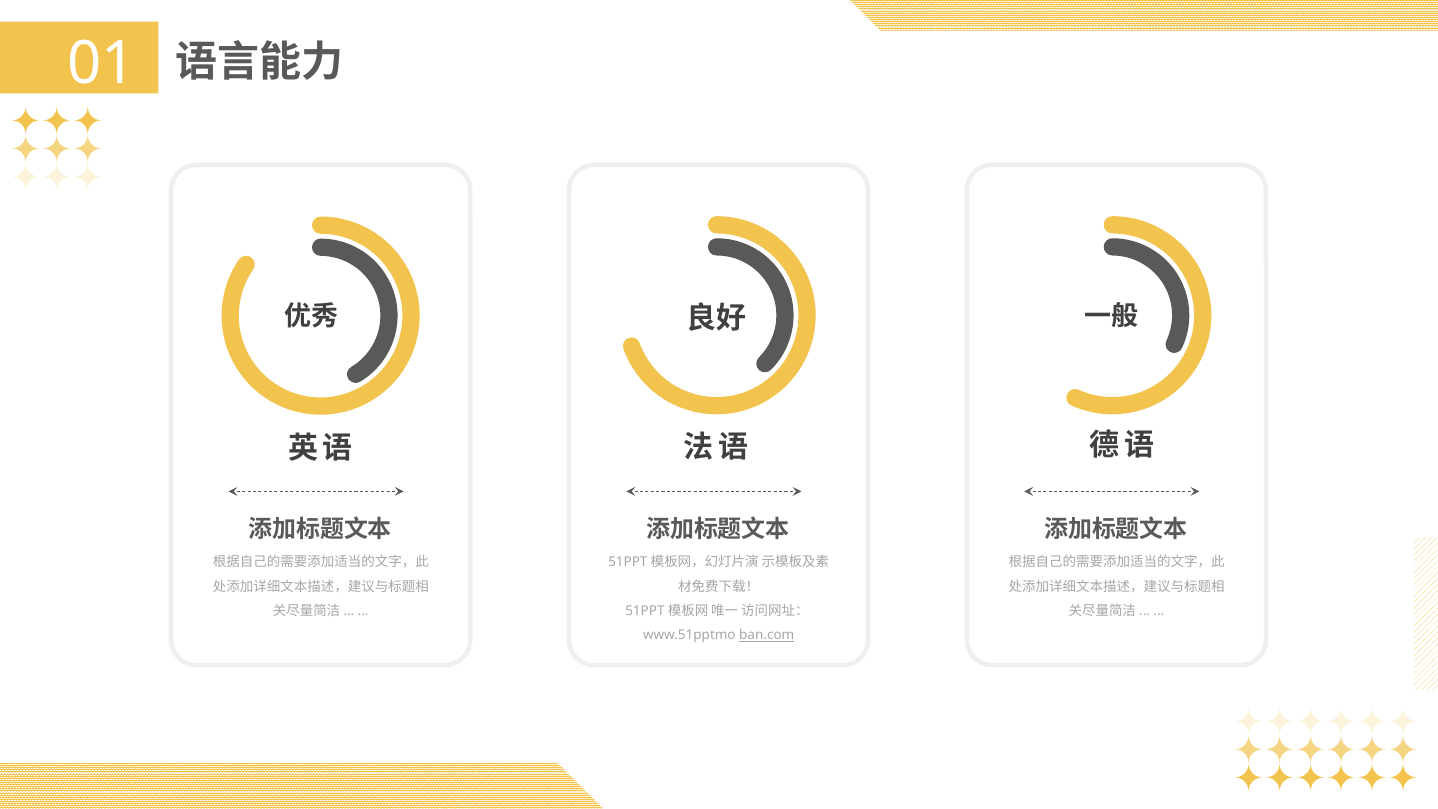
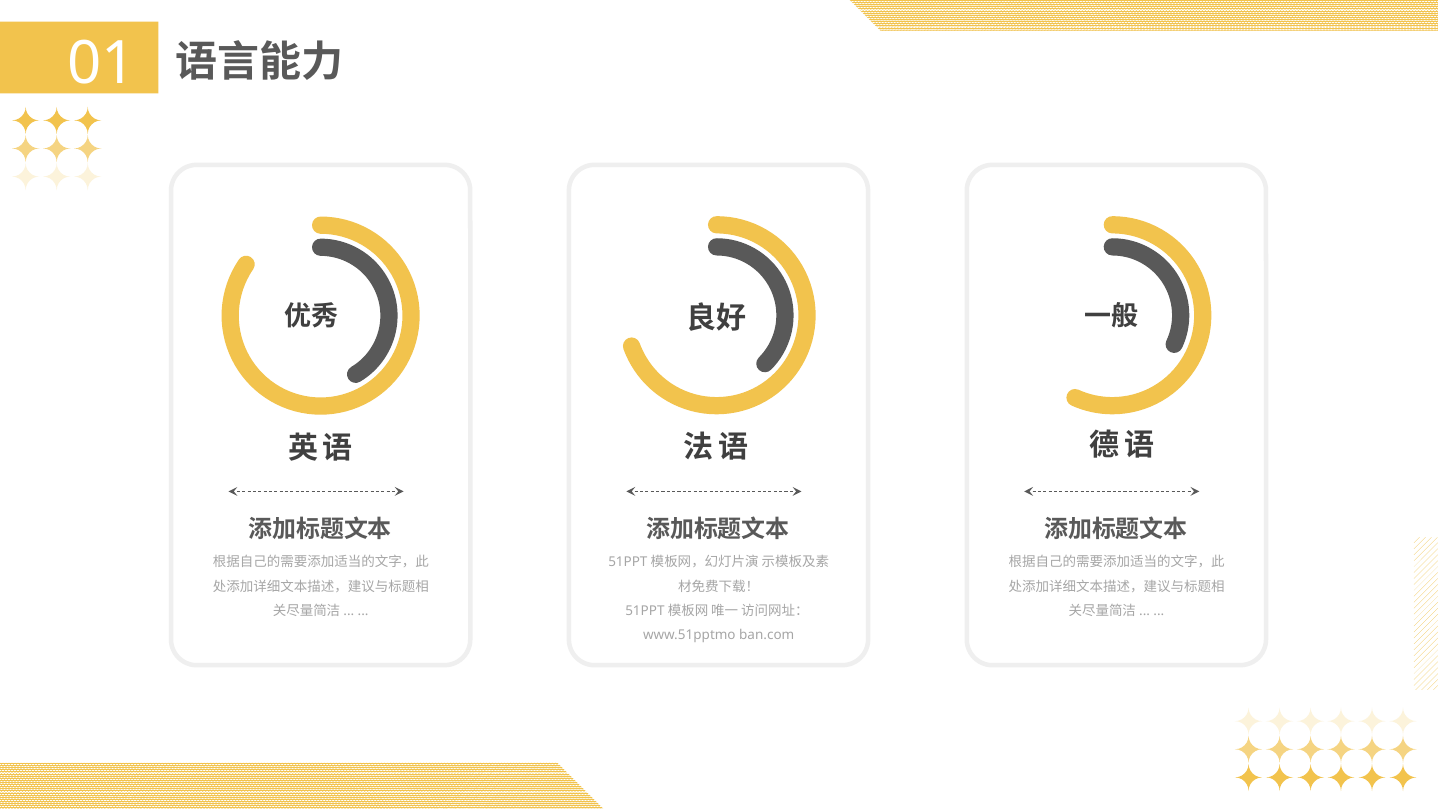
ban.com underline: present -> none (767, 635)
